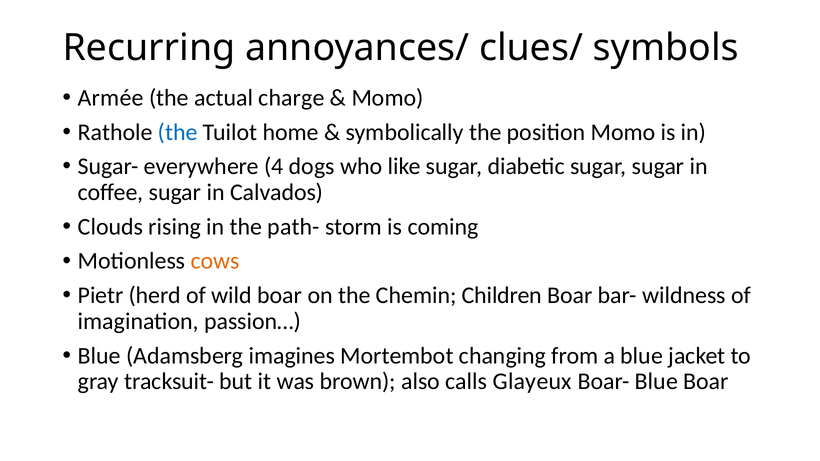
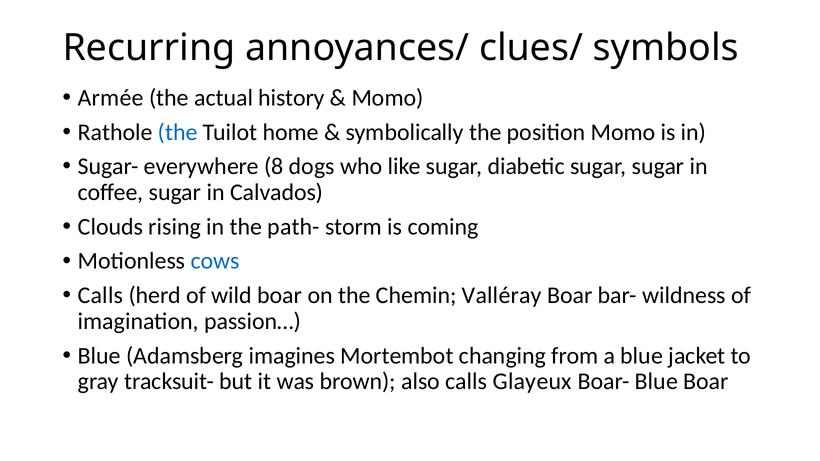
charge: charge -> history (292, 98)
4: 4 -> 8 (274, 167)
cows colour: orange -> blue (215, 261)
Pietr: Pietr -> Calls (100, 296)
Children: Children -> Valléray (502, 296)
